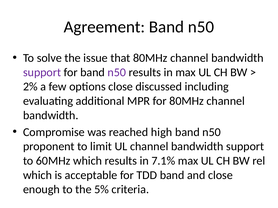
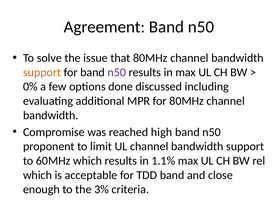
support colour: purple -> orange (42, 72)
2%: 2% -> 0% (30, 87)
options close: close -> done (121, 87)
7.1%: 7.1% -> 1.1% (163, 161)
5%: 5% -> 3% (102, 190)
